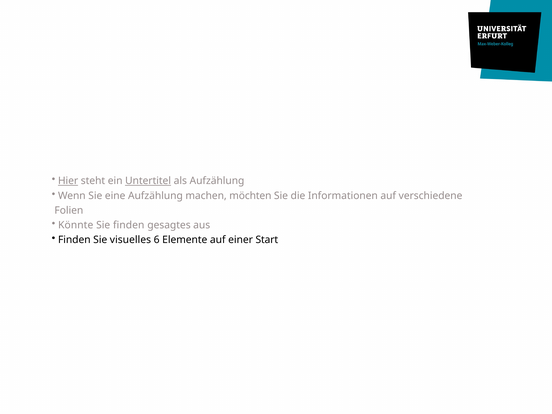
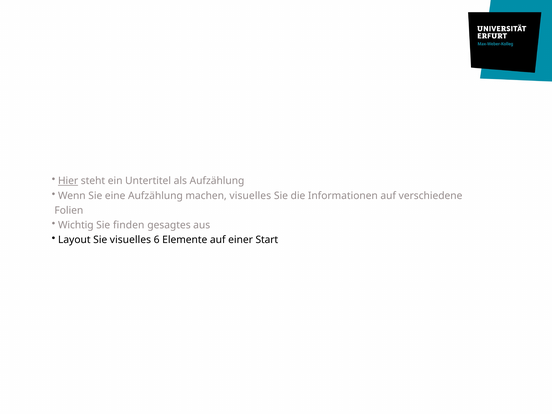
Untertitel underline: present -> none (148, 181)
machen möchten: möchten -> visuelles (250, 196)
Könnte: Könnte -> Wichtig (76, 225)
Finden: Finden -> Layout (74, 240)
